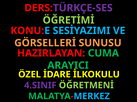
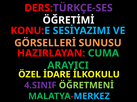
ÖĞRETİMİ colour: light green -> white (68, 20)
